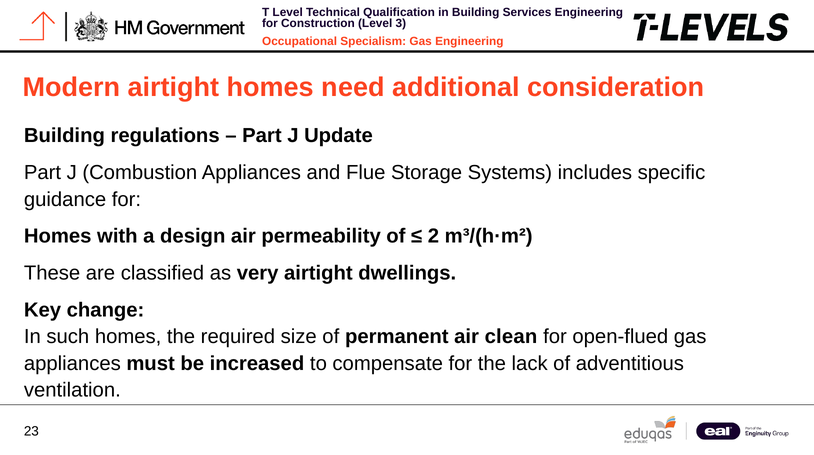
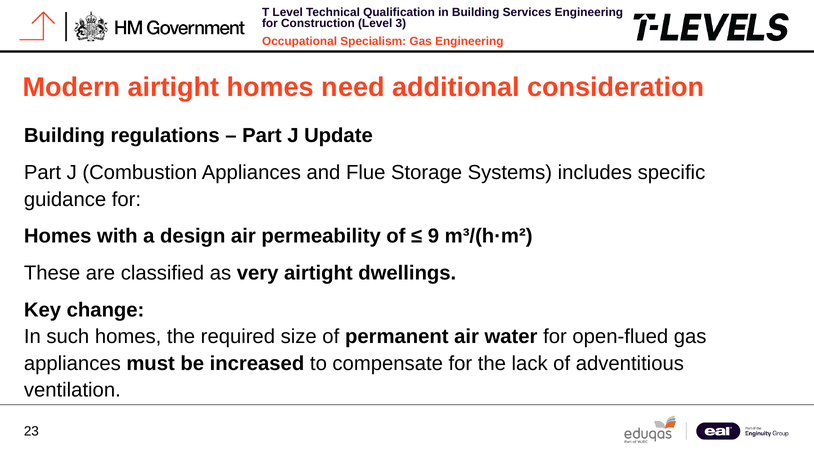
2: 2 -> 9 (433, 236)
clean: clean -> water (511, 337)
